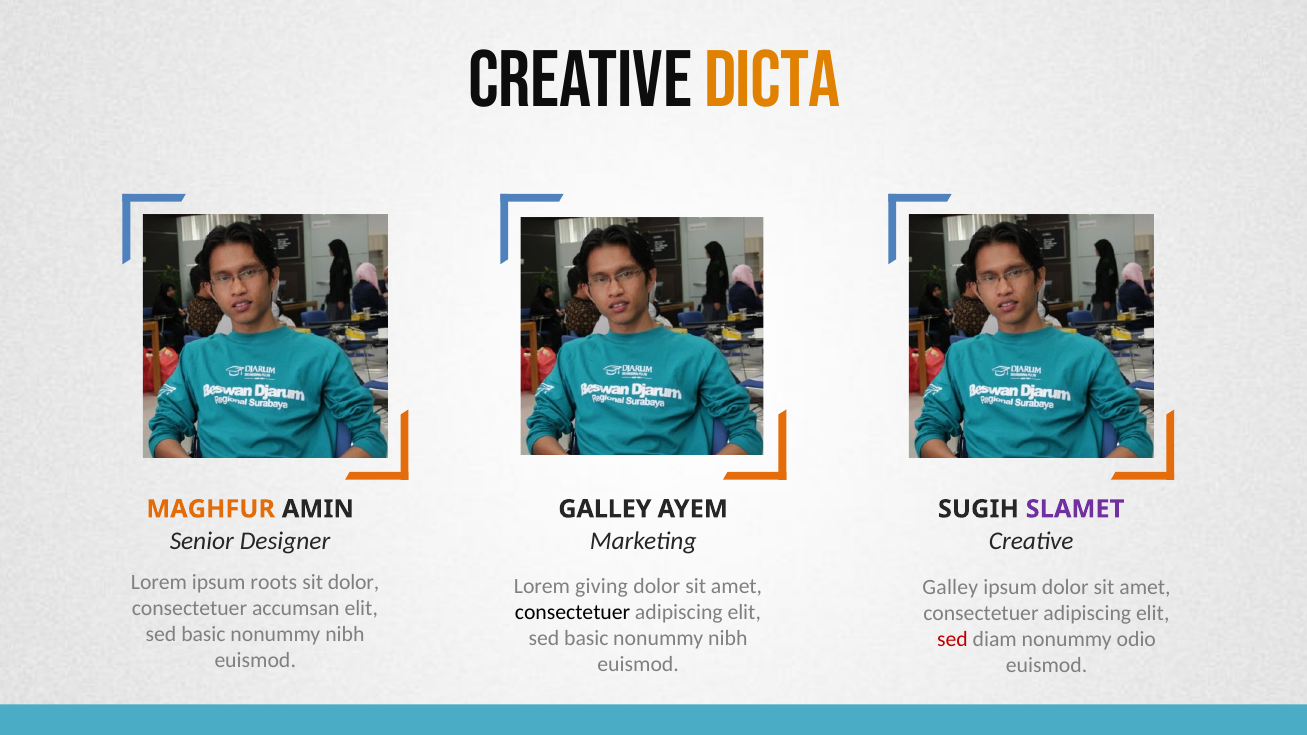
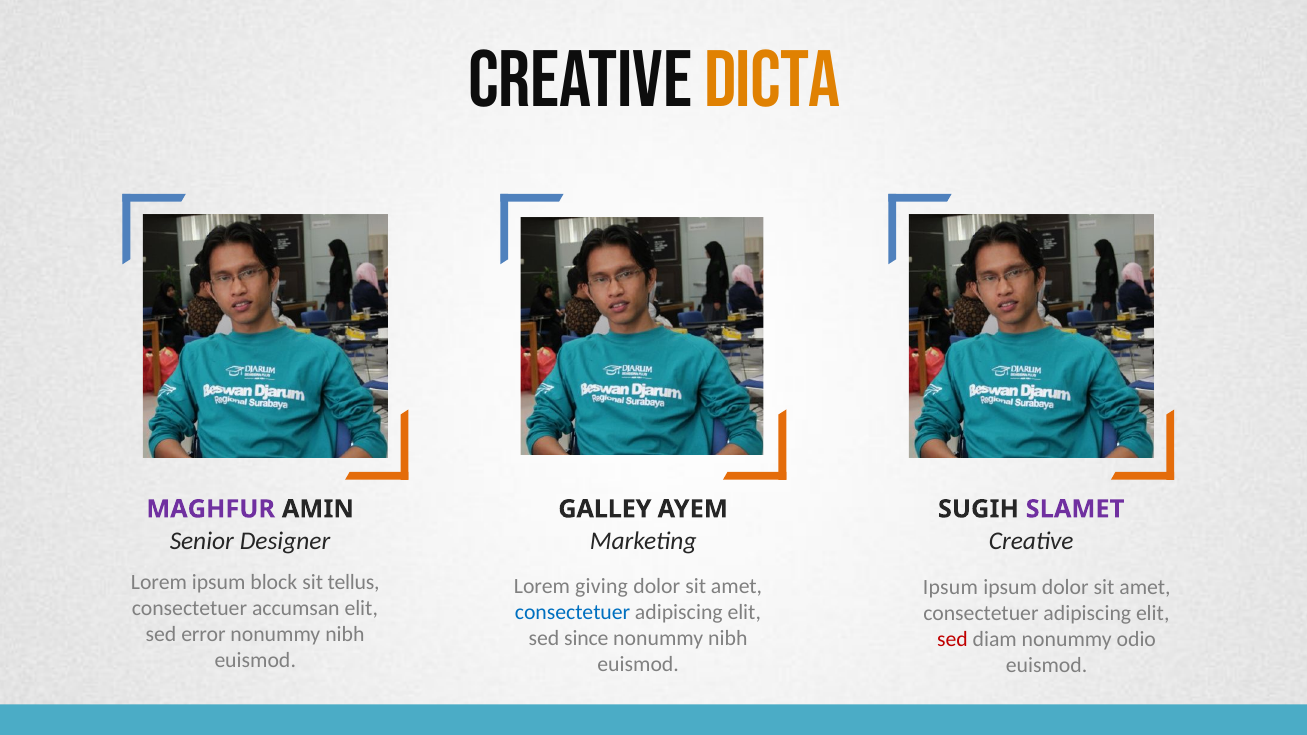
MAGHFUR colour: orange -> purple (211, 509)
roots: roots -> block (274, 583)
sit dolor: dolor -> tellus (354, 583)
Galley: Galley -> Ipsum (950, 587)
consectetuer colour: black -> blue (573, 612)
basic: basic -> error (203, 635)
basic: basic -> since (586, 638)
